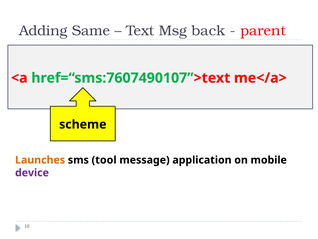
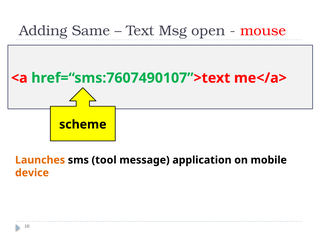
back: back -> open (208, 31)
parent: parent -> mouse (263, 31)
device colour: purple -> orange (32, 172)
